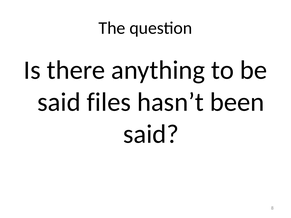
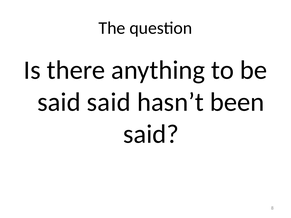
said files: files -> said (109, 102)
